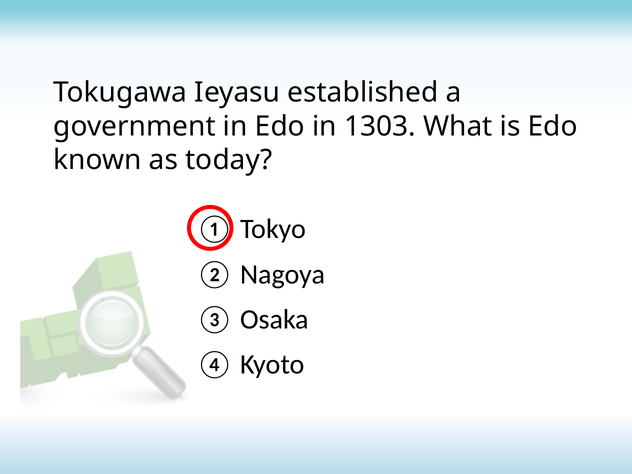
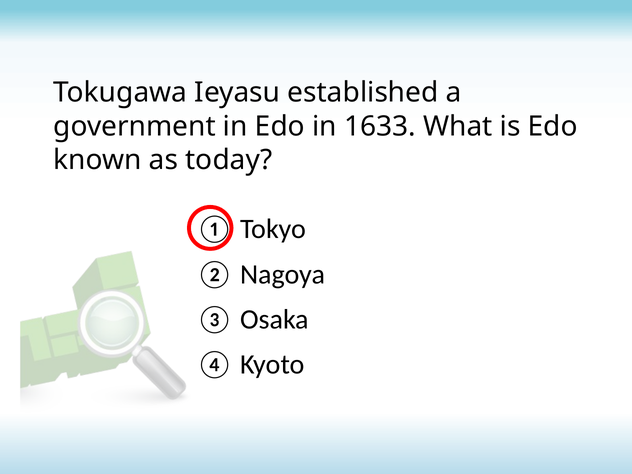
1303: 1303 -> 1633 (380, 126)
